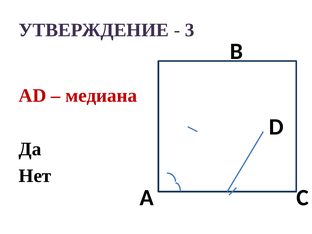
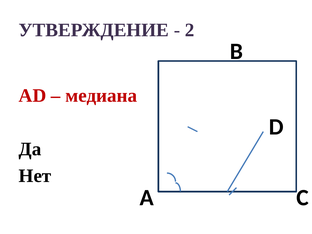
3: 3 -> 2 (190, 30)
